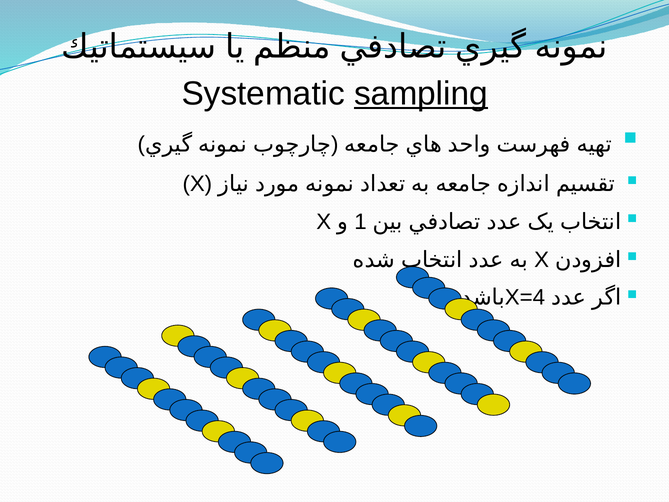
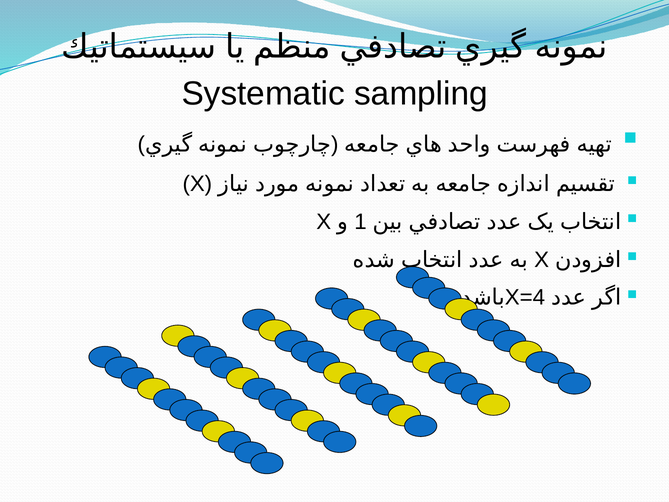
sampling underline: present -> none (421, 93)
